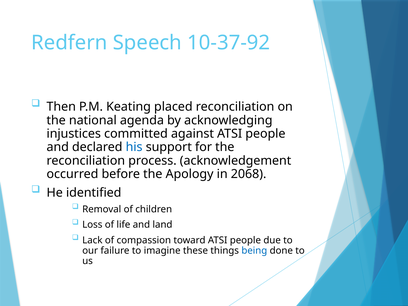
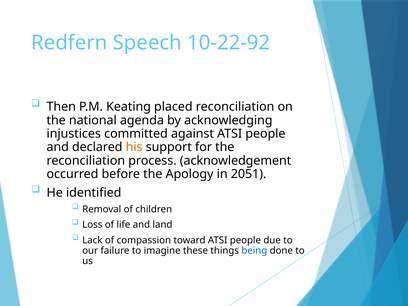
10-37-92: 10-37-92 -> 10-22-92 (229, 43)
his colour: blue -> orange (134, 147)
2068: 2068 -> 2051 (249, 174)
